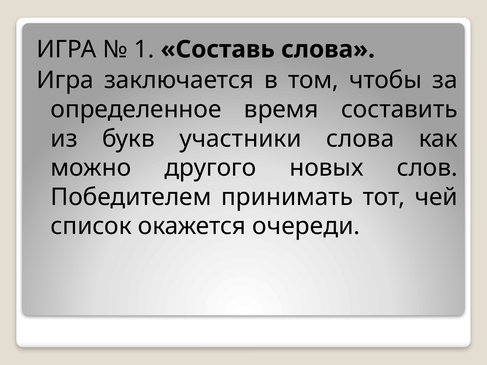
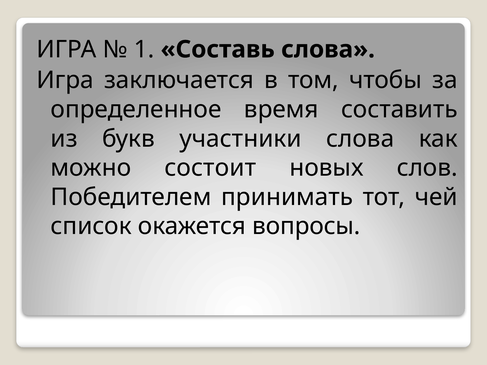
другого: другого -> состоит (210, 168)
очереди: очереди -> вопросы (306, 226)
